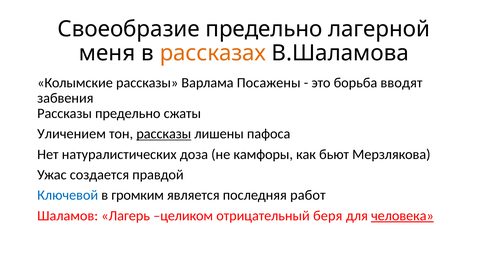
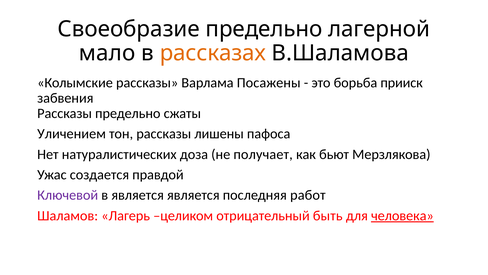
меня: меня -> мало (107, 53)
вводят: вводят -> прииск (402, 82)
рассказы underline: present -> none (164, 134)
камфоры: камфоры -> получает (263, 154)
Ключевой colour: blue -> purple (68, 195)
в громким: громким -> является (138, 195)
беря: беря -> быть (328, 215)
